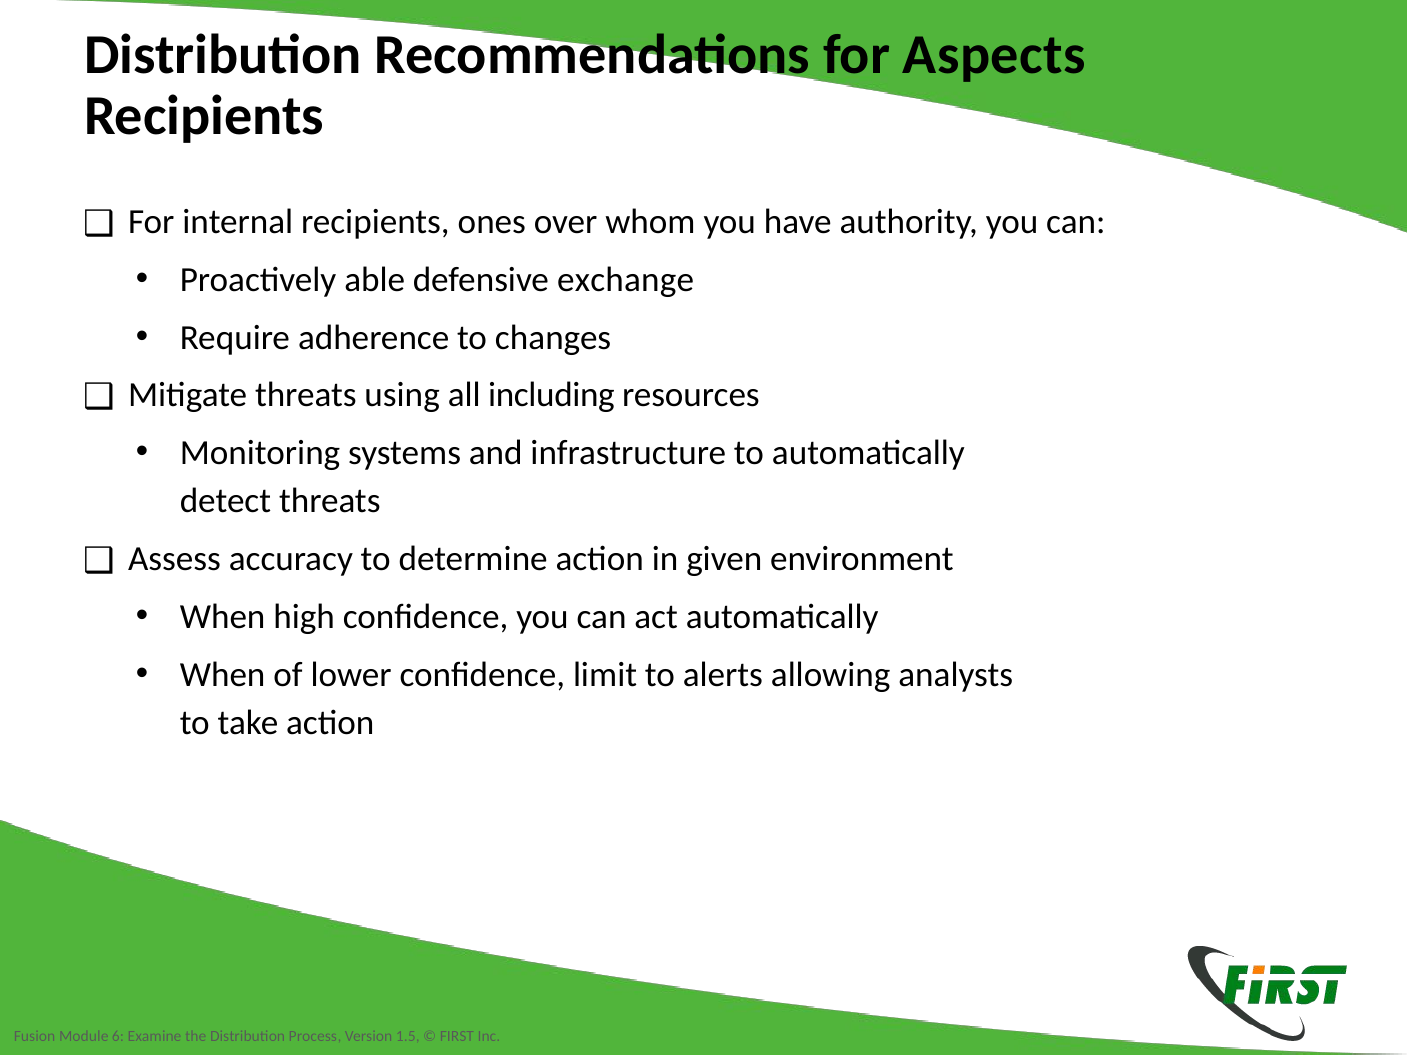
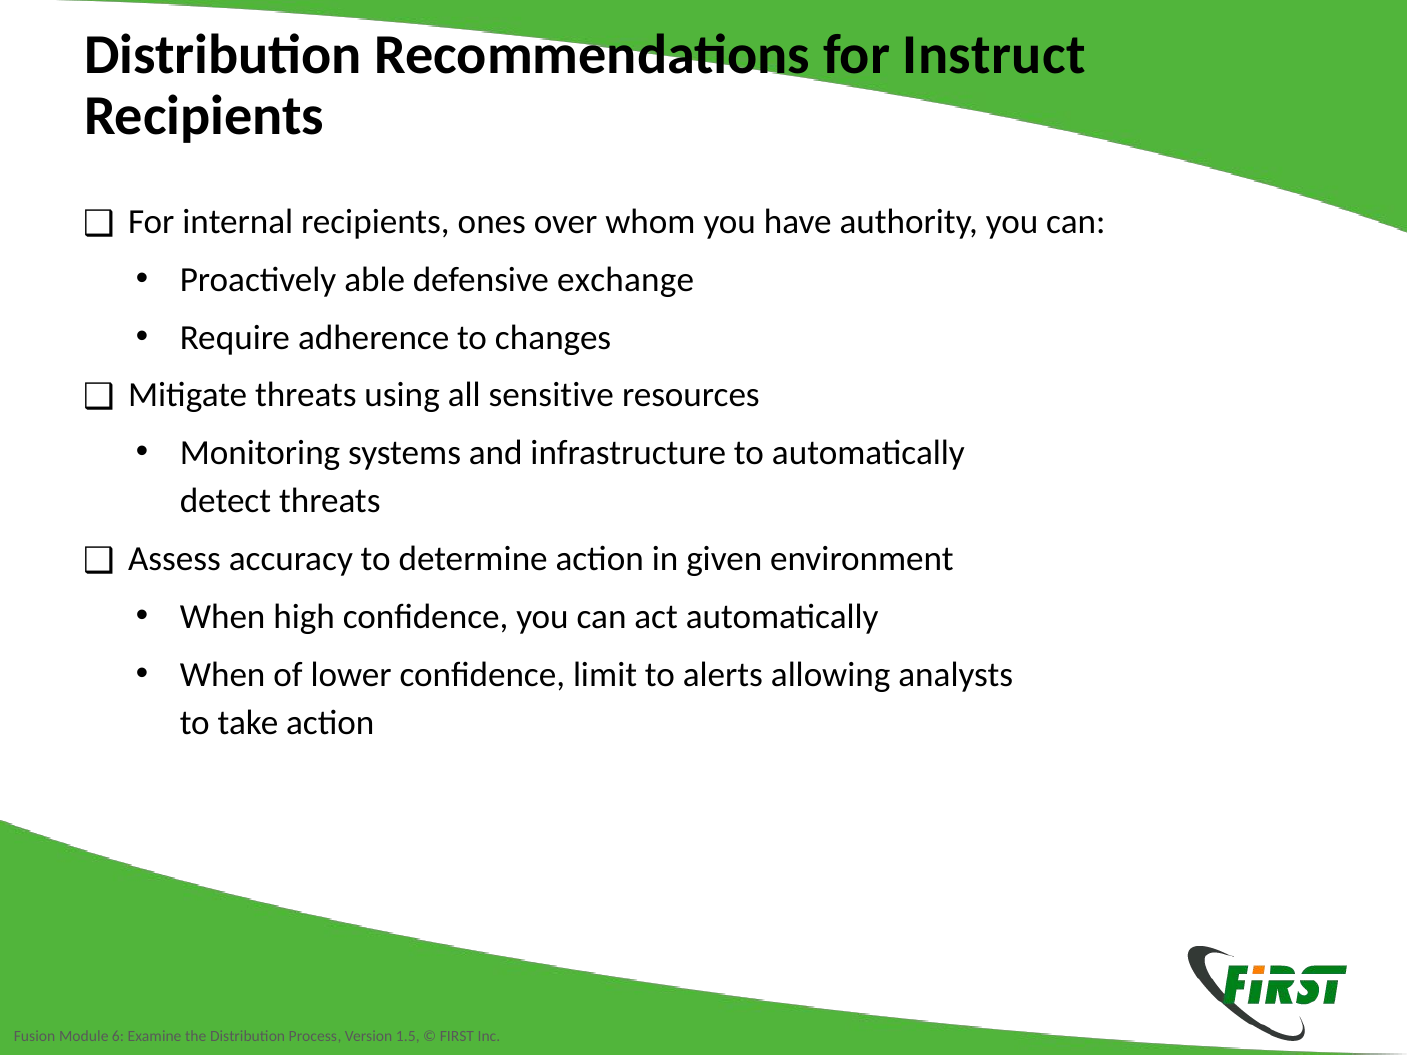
Aspects: Aspects -> Instruct (994, 55)
including: including -> sensitive (551, 395)
